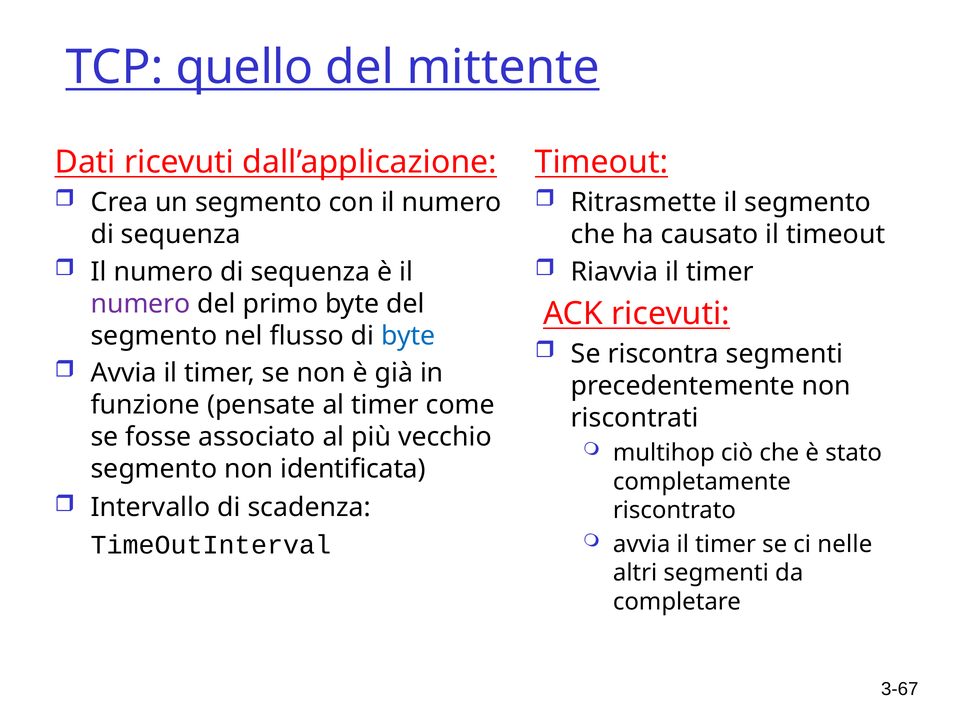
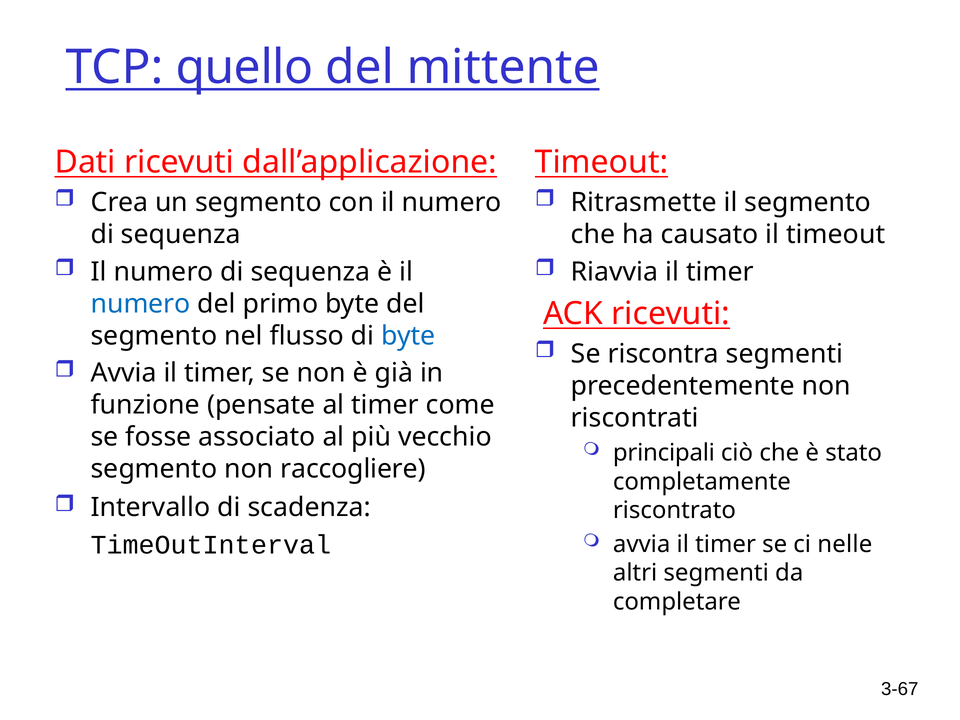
numero colour: purple -> blue (141, 304)
multihop: multihop -> principali (664, 453)
identificata: identificata -> raccogliere (353, 469)
